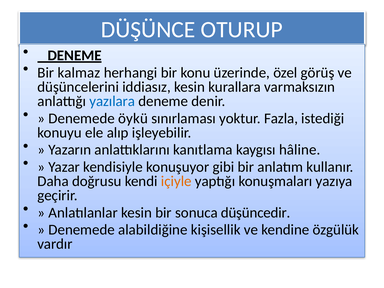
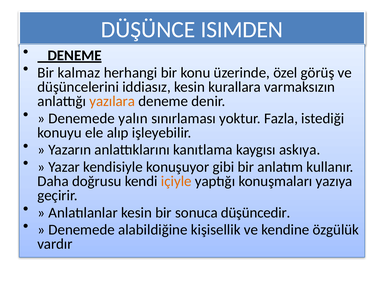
OTURUP: OTURUP -> ISIMDEN (242, 30)
yazılara colour: blue -> orange (112, 101)
öykü: öykü -> yalın (133, 118)
hâline: hâline -> askıya (300, 150)
